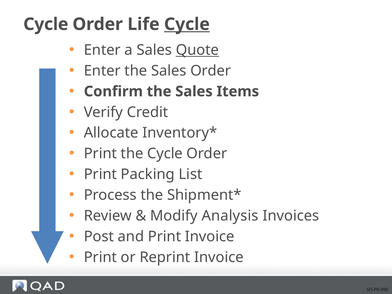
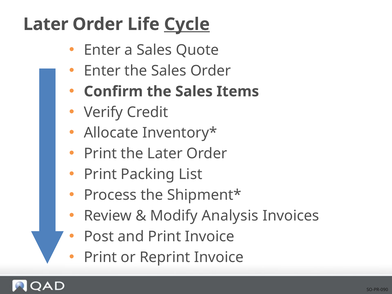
Cycle: Cycle -> Later (46, 24)
Quote underline: present -> none (197, 50)
the Cycle: Cycle -> Later (165, 154)
